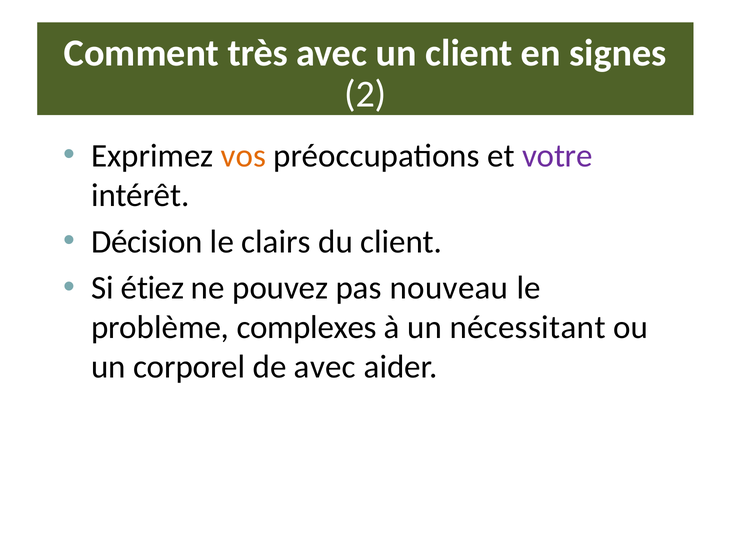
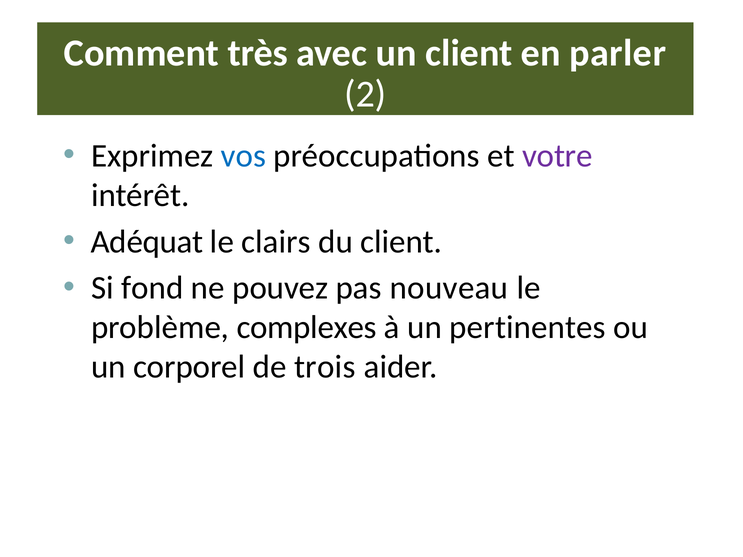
signes: signes -> parler (618, 53)
vos colour: orange -> blue (243, 156)
Décision: Décision -> Adéquat (147, 242)
étiez: étiez -> fond (152, 288)
nécessitant: nécessitant -> pertinentes (528, 328)
de avec: avec -> trois (325, 367)
